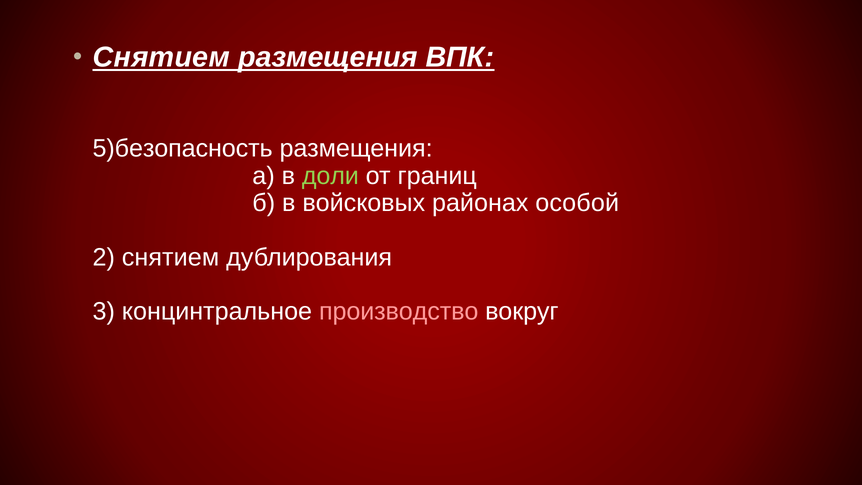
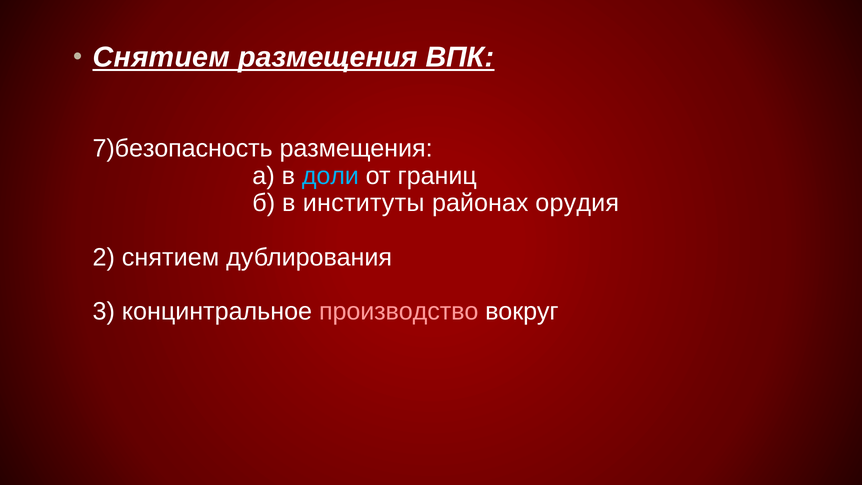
5)безопасность: 5)безопасность -> 7)безопасность (183, 149)
доли colour: light green -> light blue (330, 176)
войсковых: войсковых -> институты (364, 203)
особой: особой -> орудия (577, 203)
